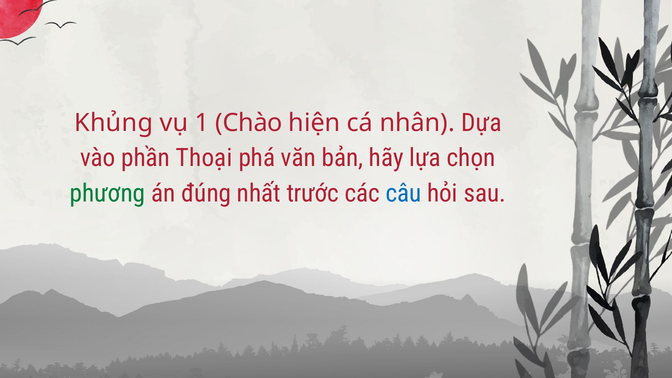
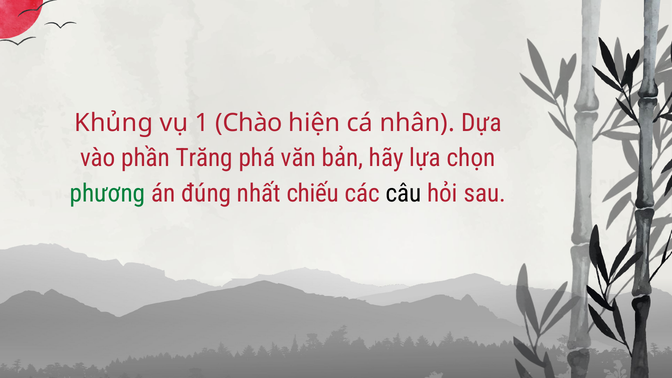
Thoại: Thoại -> Trăng (204, 158)
trước: trước -> chiếu (313, 193)
câu colour: blue -> black (403, 193)
